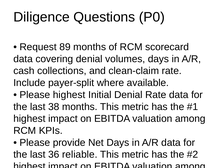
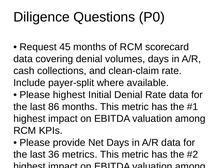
89: 89 -> 45 (65, 47)
38: 38 -> 86 (54, 107)
reliable: reliable -> metrics (80, 155)
